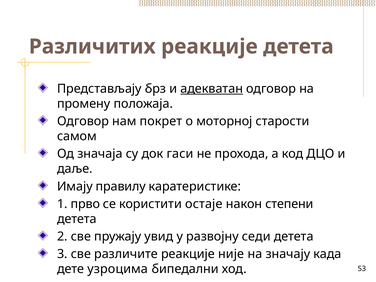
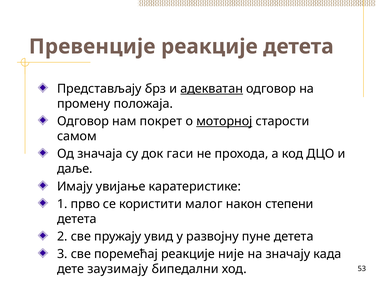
Различитих: Различитих -> Превенције (92, 47)
моторној underline: none -> present (224, 121)
правилу: правилу -> увијање (121, 186)
остаје: остаје -> малог (204, 204)
седи: седи -> пуне (256, 236)
различите: различите -> поремећај (126, 254)
узроцима: узроцима -> заузимају (118, 269)
